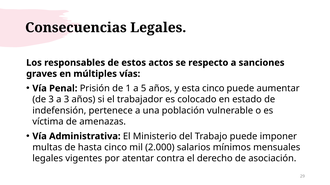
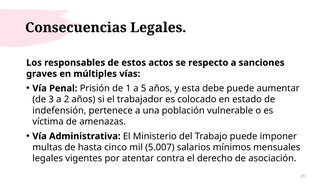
esta cinco: cinco -> debe (213, 89)
a 3: 3 -> 2 (66, 100)
2.000: 2.000 -> 5.007 (160, 148)
